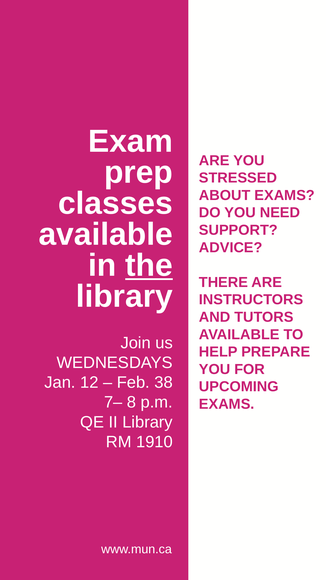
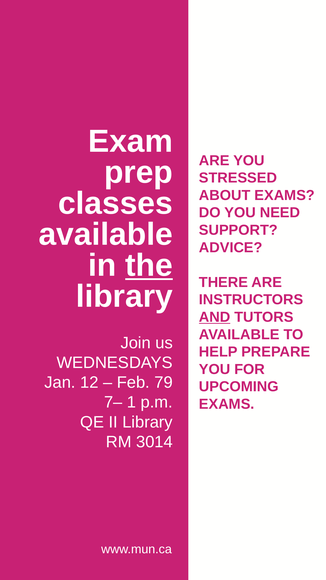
AND underline: none -> present (215, 317)
38: 38 -> 79 (164, 382)
8: 8 -> 1 (132, 402)
1910: 1910 -> 3014 (154, 442)
